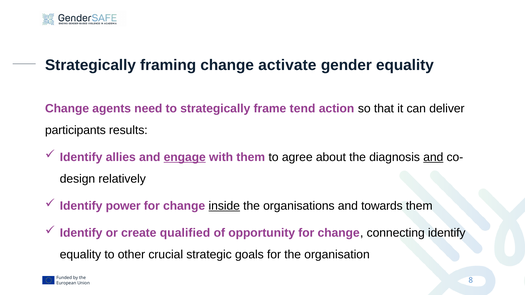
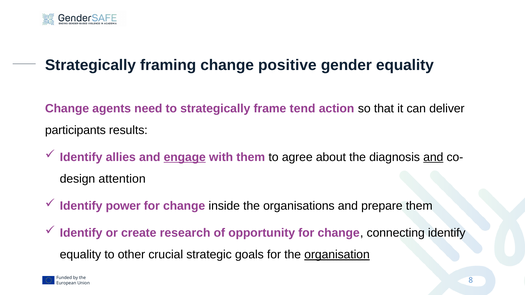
activate: activate -> positive (287, 65)
relatively: relatively -> attention (122, 179)
inside underline: present -> none (224, 206)
towards: towards -> prepare (382, 206)
qualified: qualified -> research (185, 233)
organisation underline: none -> present (337, 255)
